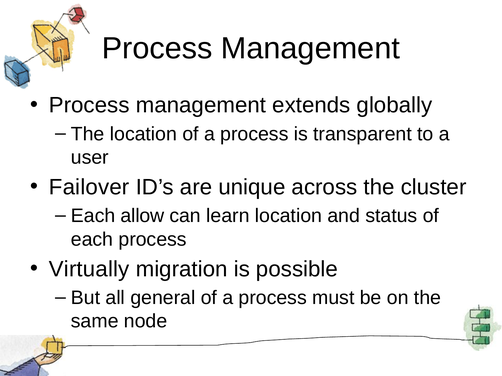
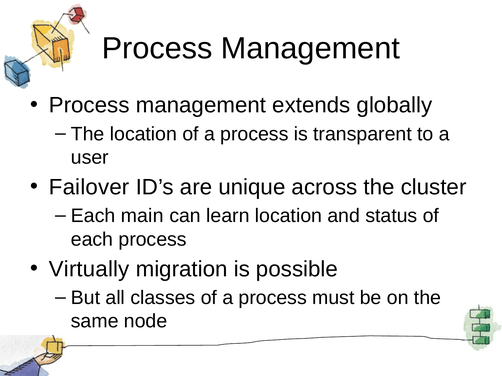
allow: allow -> main (142, 216)
general: general -> classes (163, 298)
